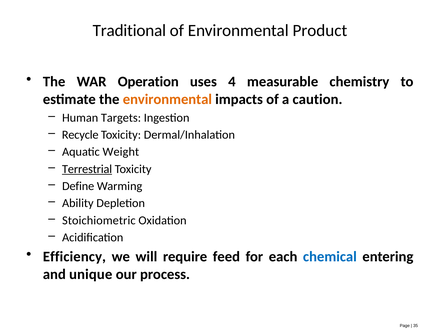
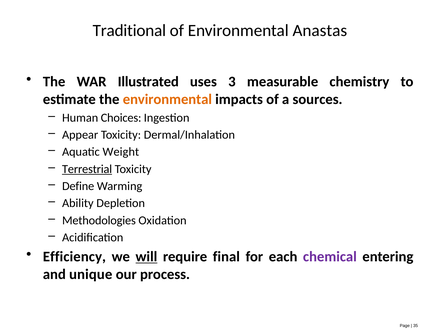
Product: Product -> Anastas (320, 30)
Operation: Operation -> Illustrated (148, 82)
4: 4 -> 3 (232, 82)
caution: caution -> sources (318, 99)
Targets: Targets -> Choices (121, 118)
Recycle: Recycle -> Appear (80, 135)
Stoichiometric: Stoichiometric -> Methodologies (99, 220)
will underline: none -> present (146, 257)
feed: feed -> final (226, 257)
chemical colour: blue -> purple (330, 257)
